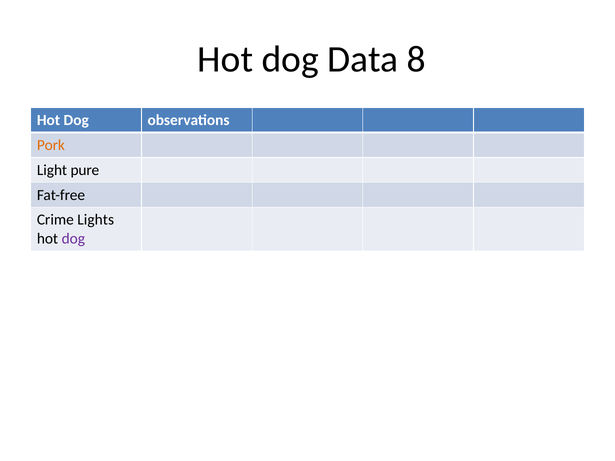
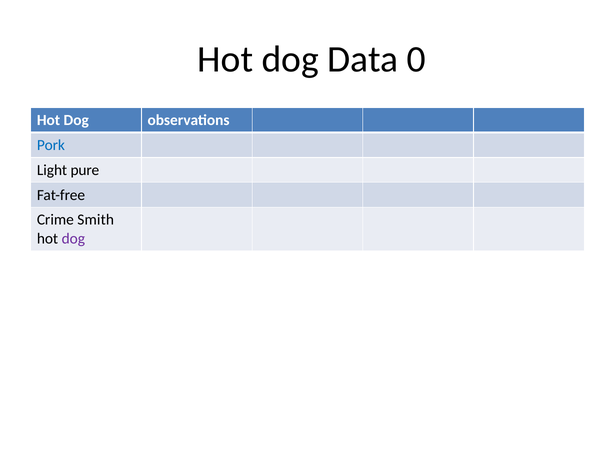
8: 8 -> 0 (416, 60)
Pork colour: orange -> blue (51, 145)
Lights: Lights -> Smith (96, 220)
